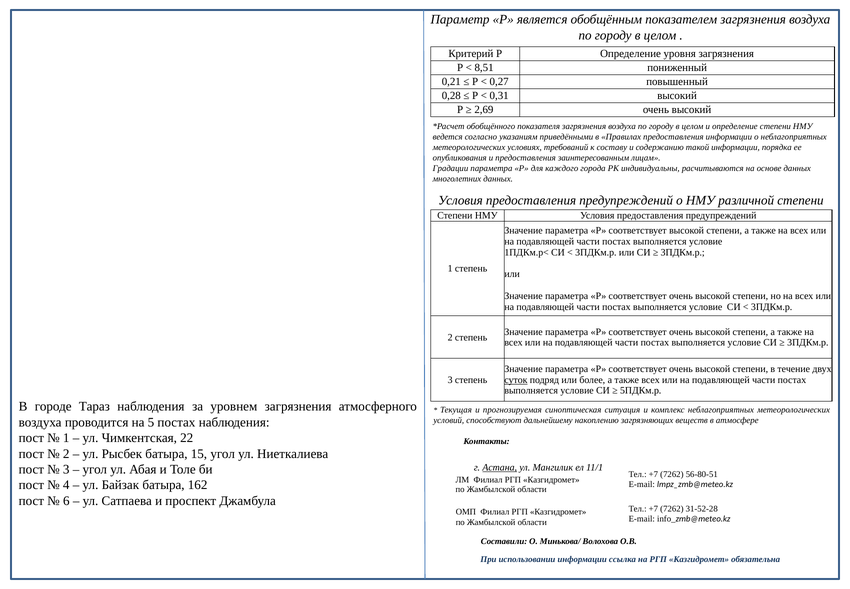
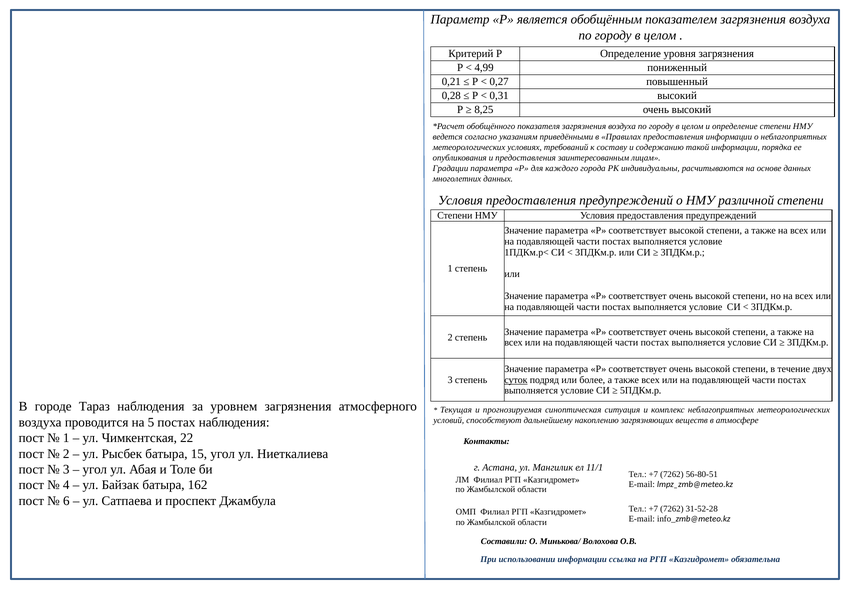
8,51: 8,51 -> 4,99 (484, 68)
2,69: 2,69 -> 8,25 (484, 110)
Астана underline: present -> none (500, 467)
